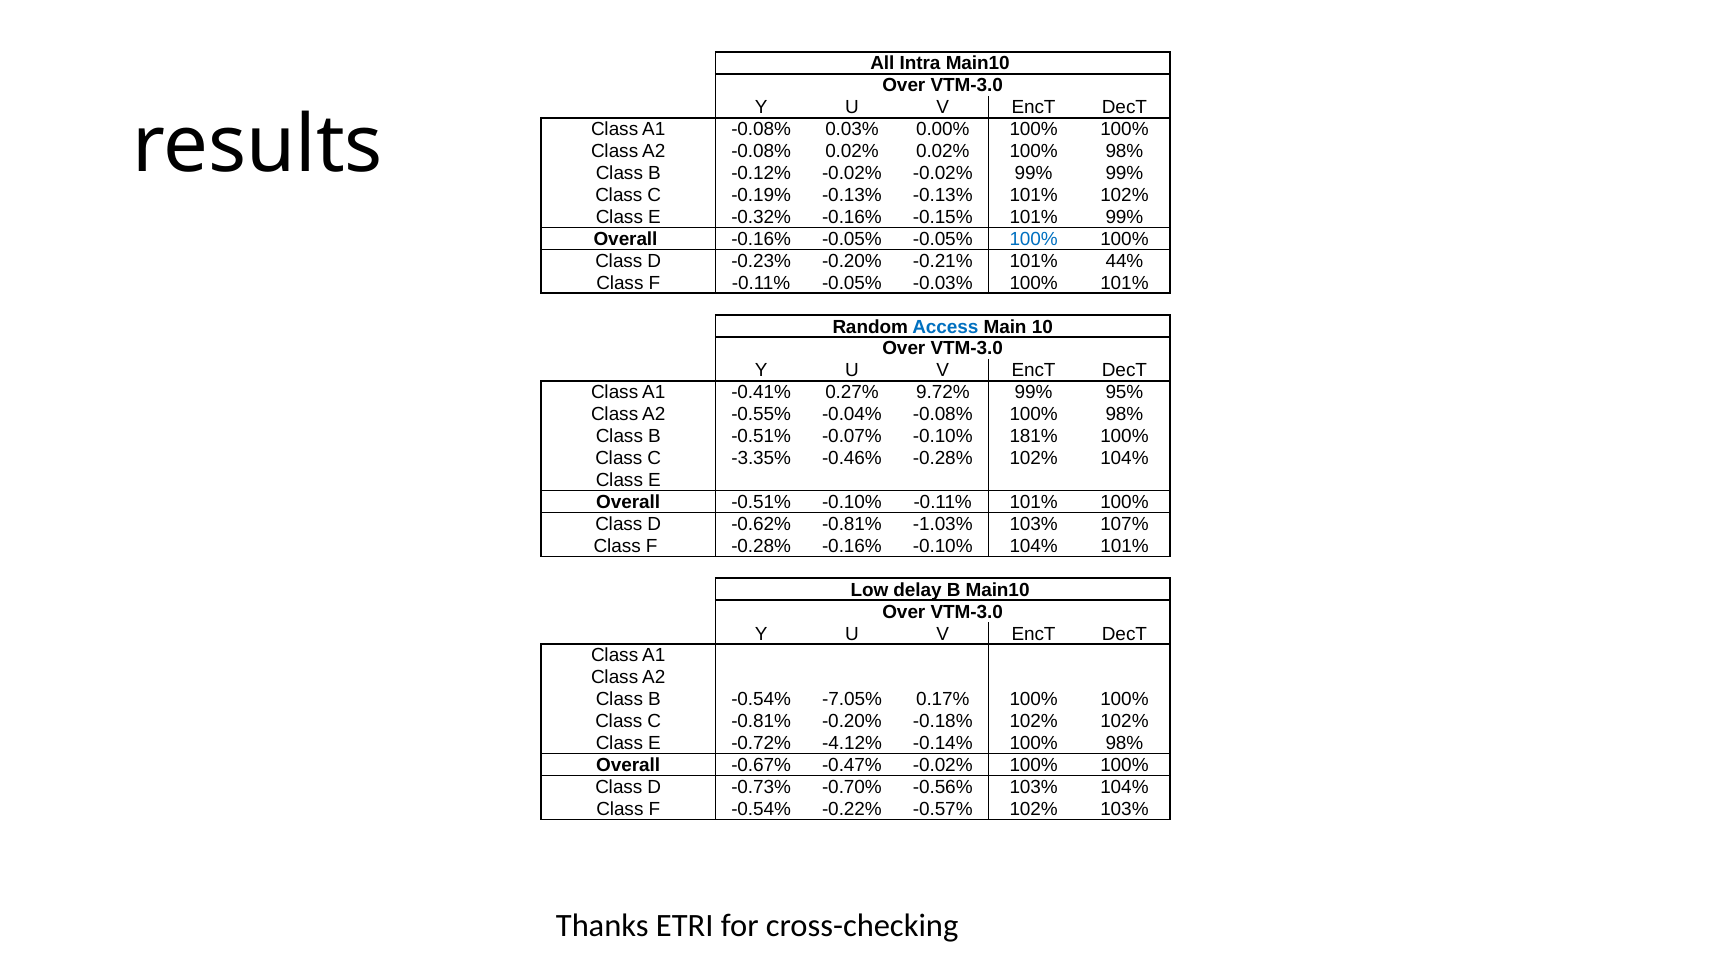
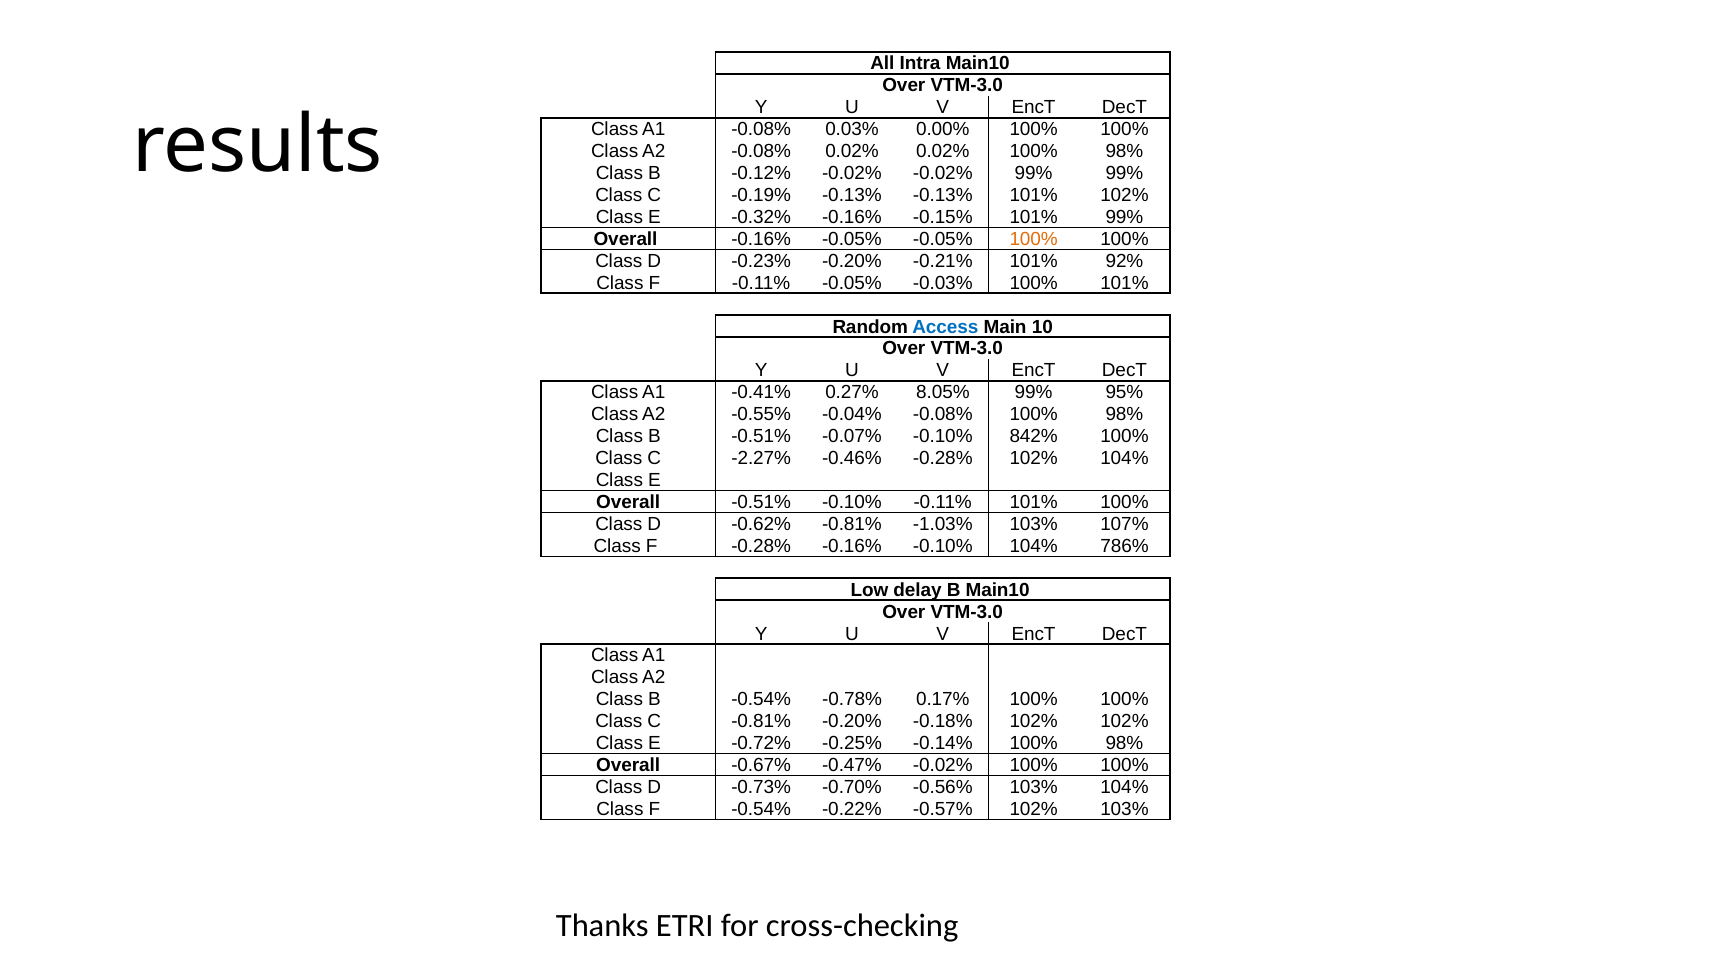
100% colour: blue -> orange (1034, 239)
44%: 44% -> 92% (1124, 261)
9.72%: 9.72% -> 8.05% (943, 393)
181%: 181% -> 842% (1034, 437)
-3.35%: -3.35% -> -2.27% (761, 459)
104% 101%: 101% -> 786% (1125, 546)
-7.05%: -7.05% -> -0.78% (852, 700)
-4.12%: -4.12% -> -0.25% (852, 744)
